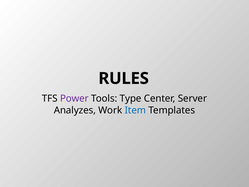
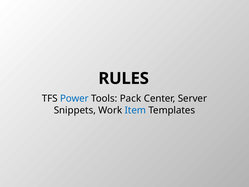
Power colour: purple -> blue (74, 98)
Type: Type -> Pack (131, 98)
Analyzes: Analyzes -> Snippets (75, 110)
